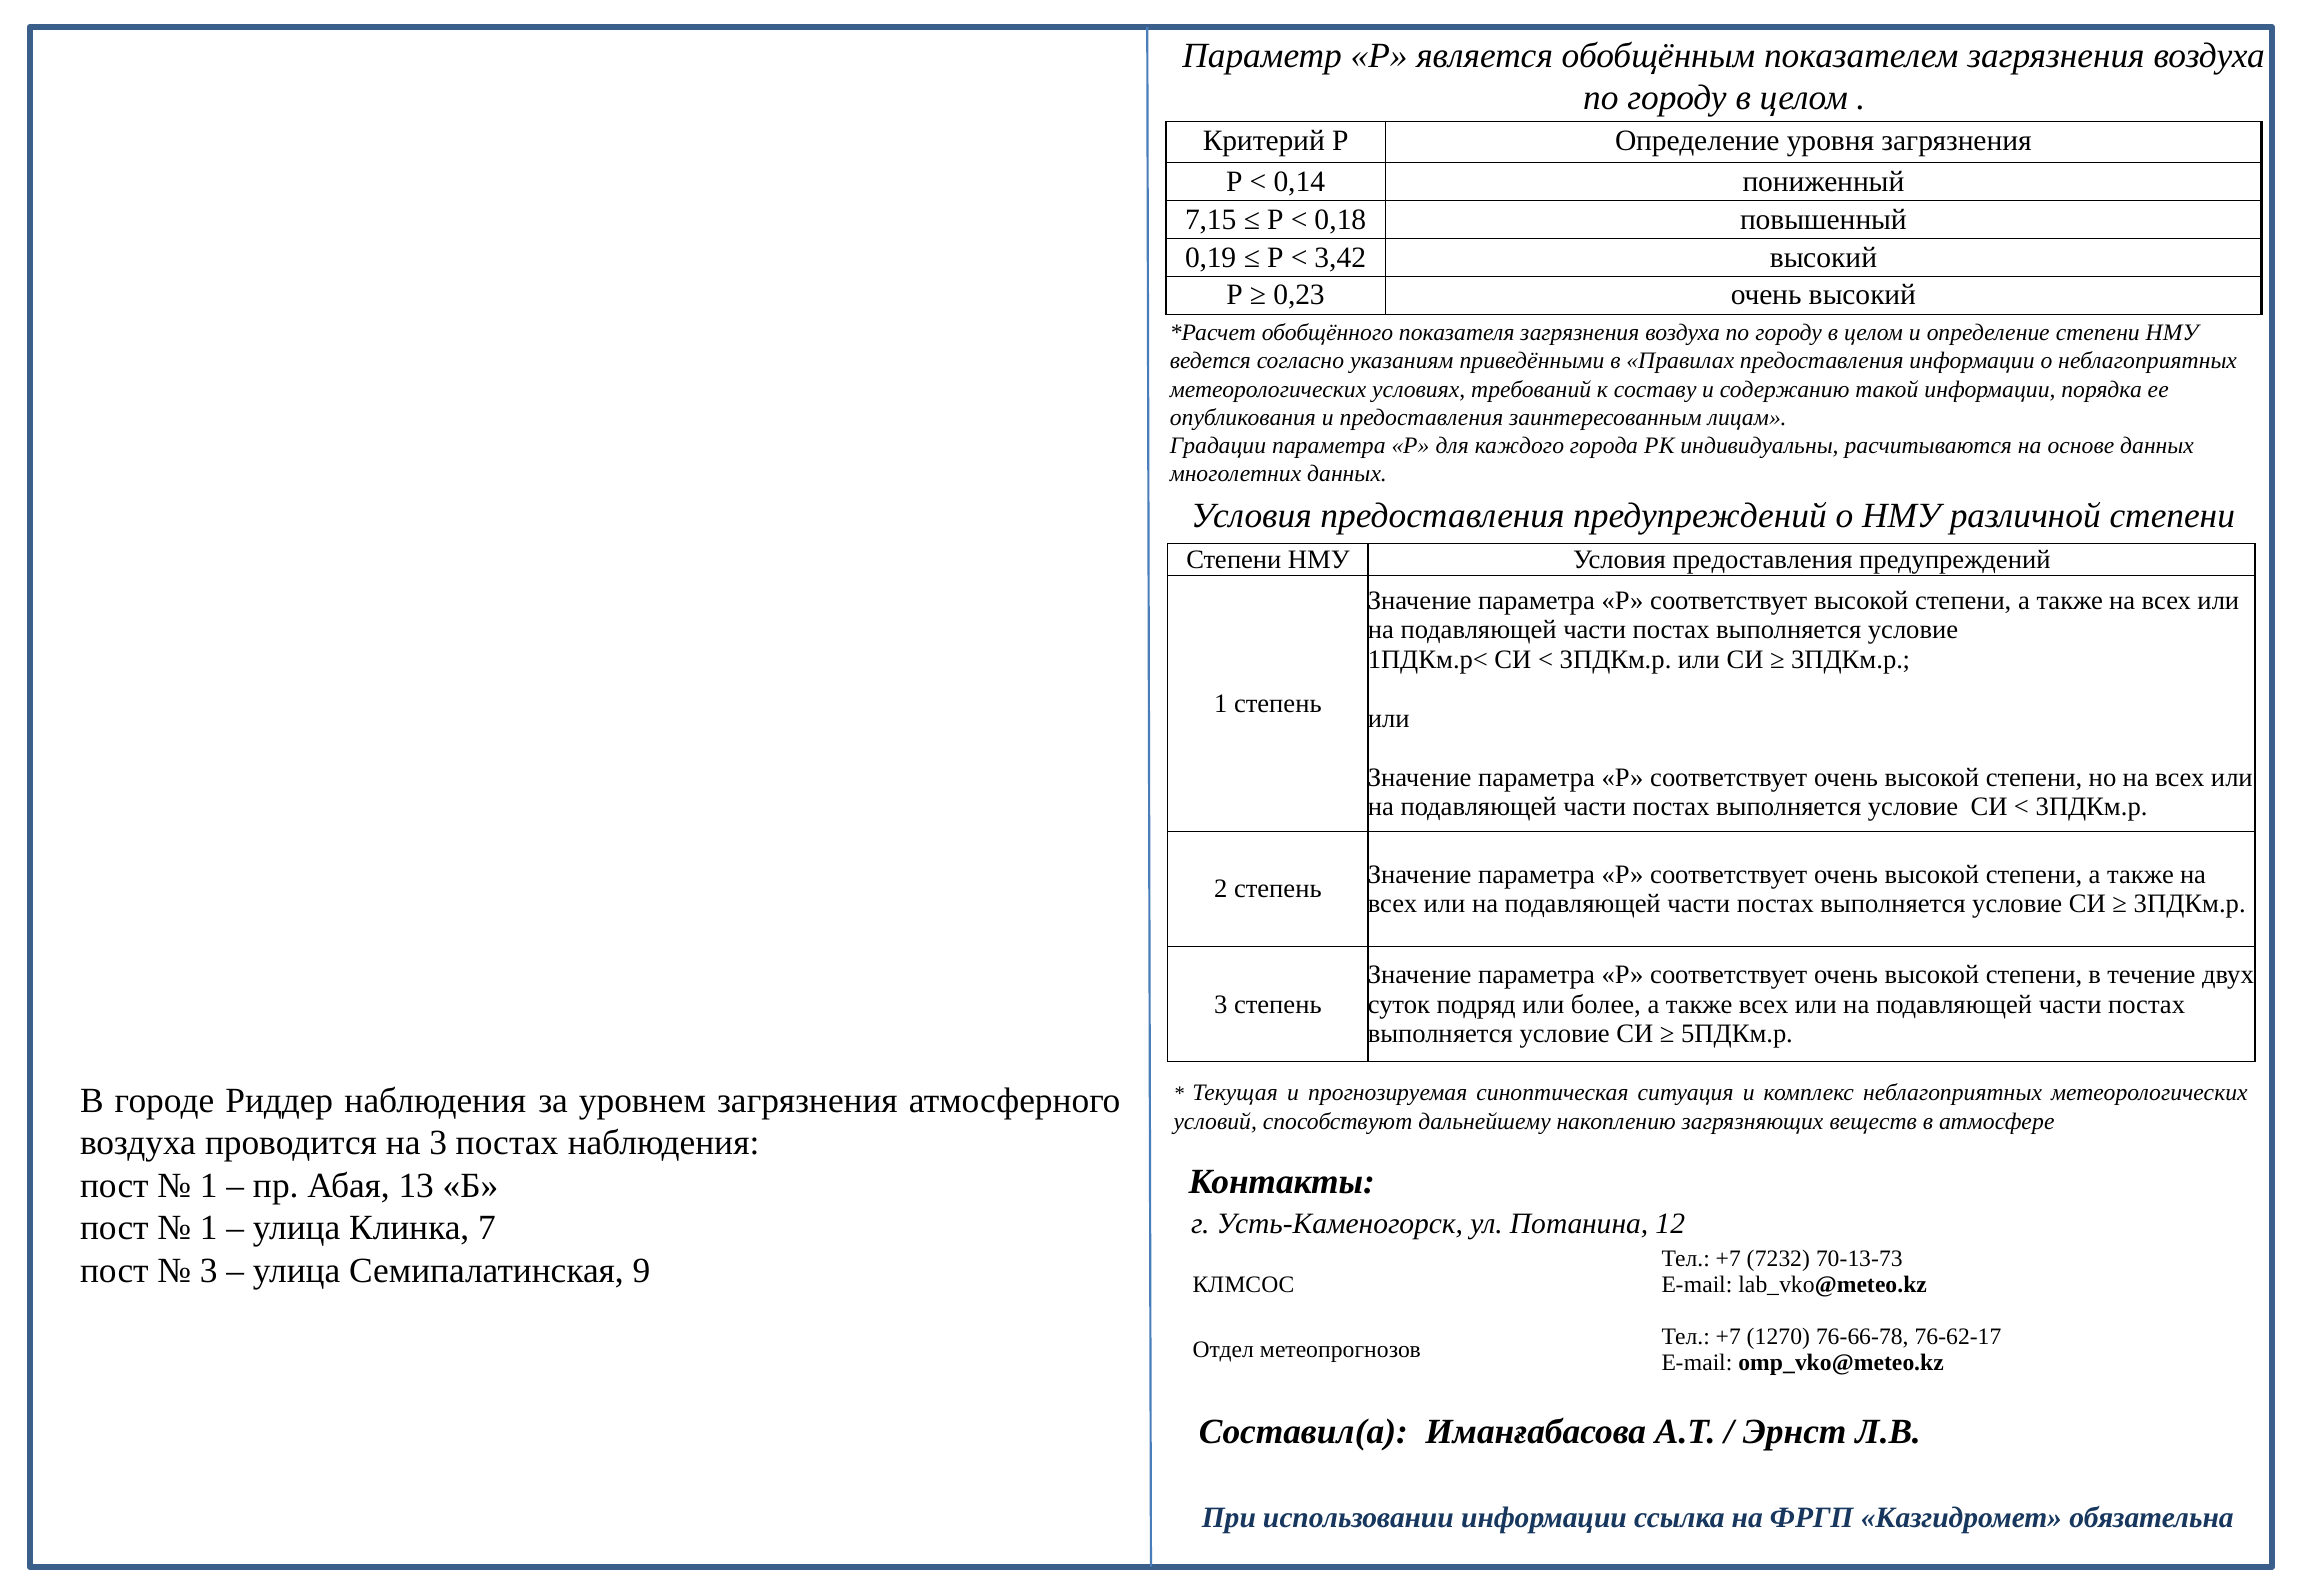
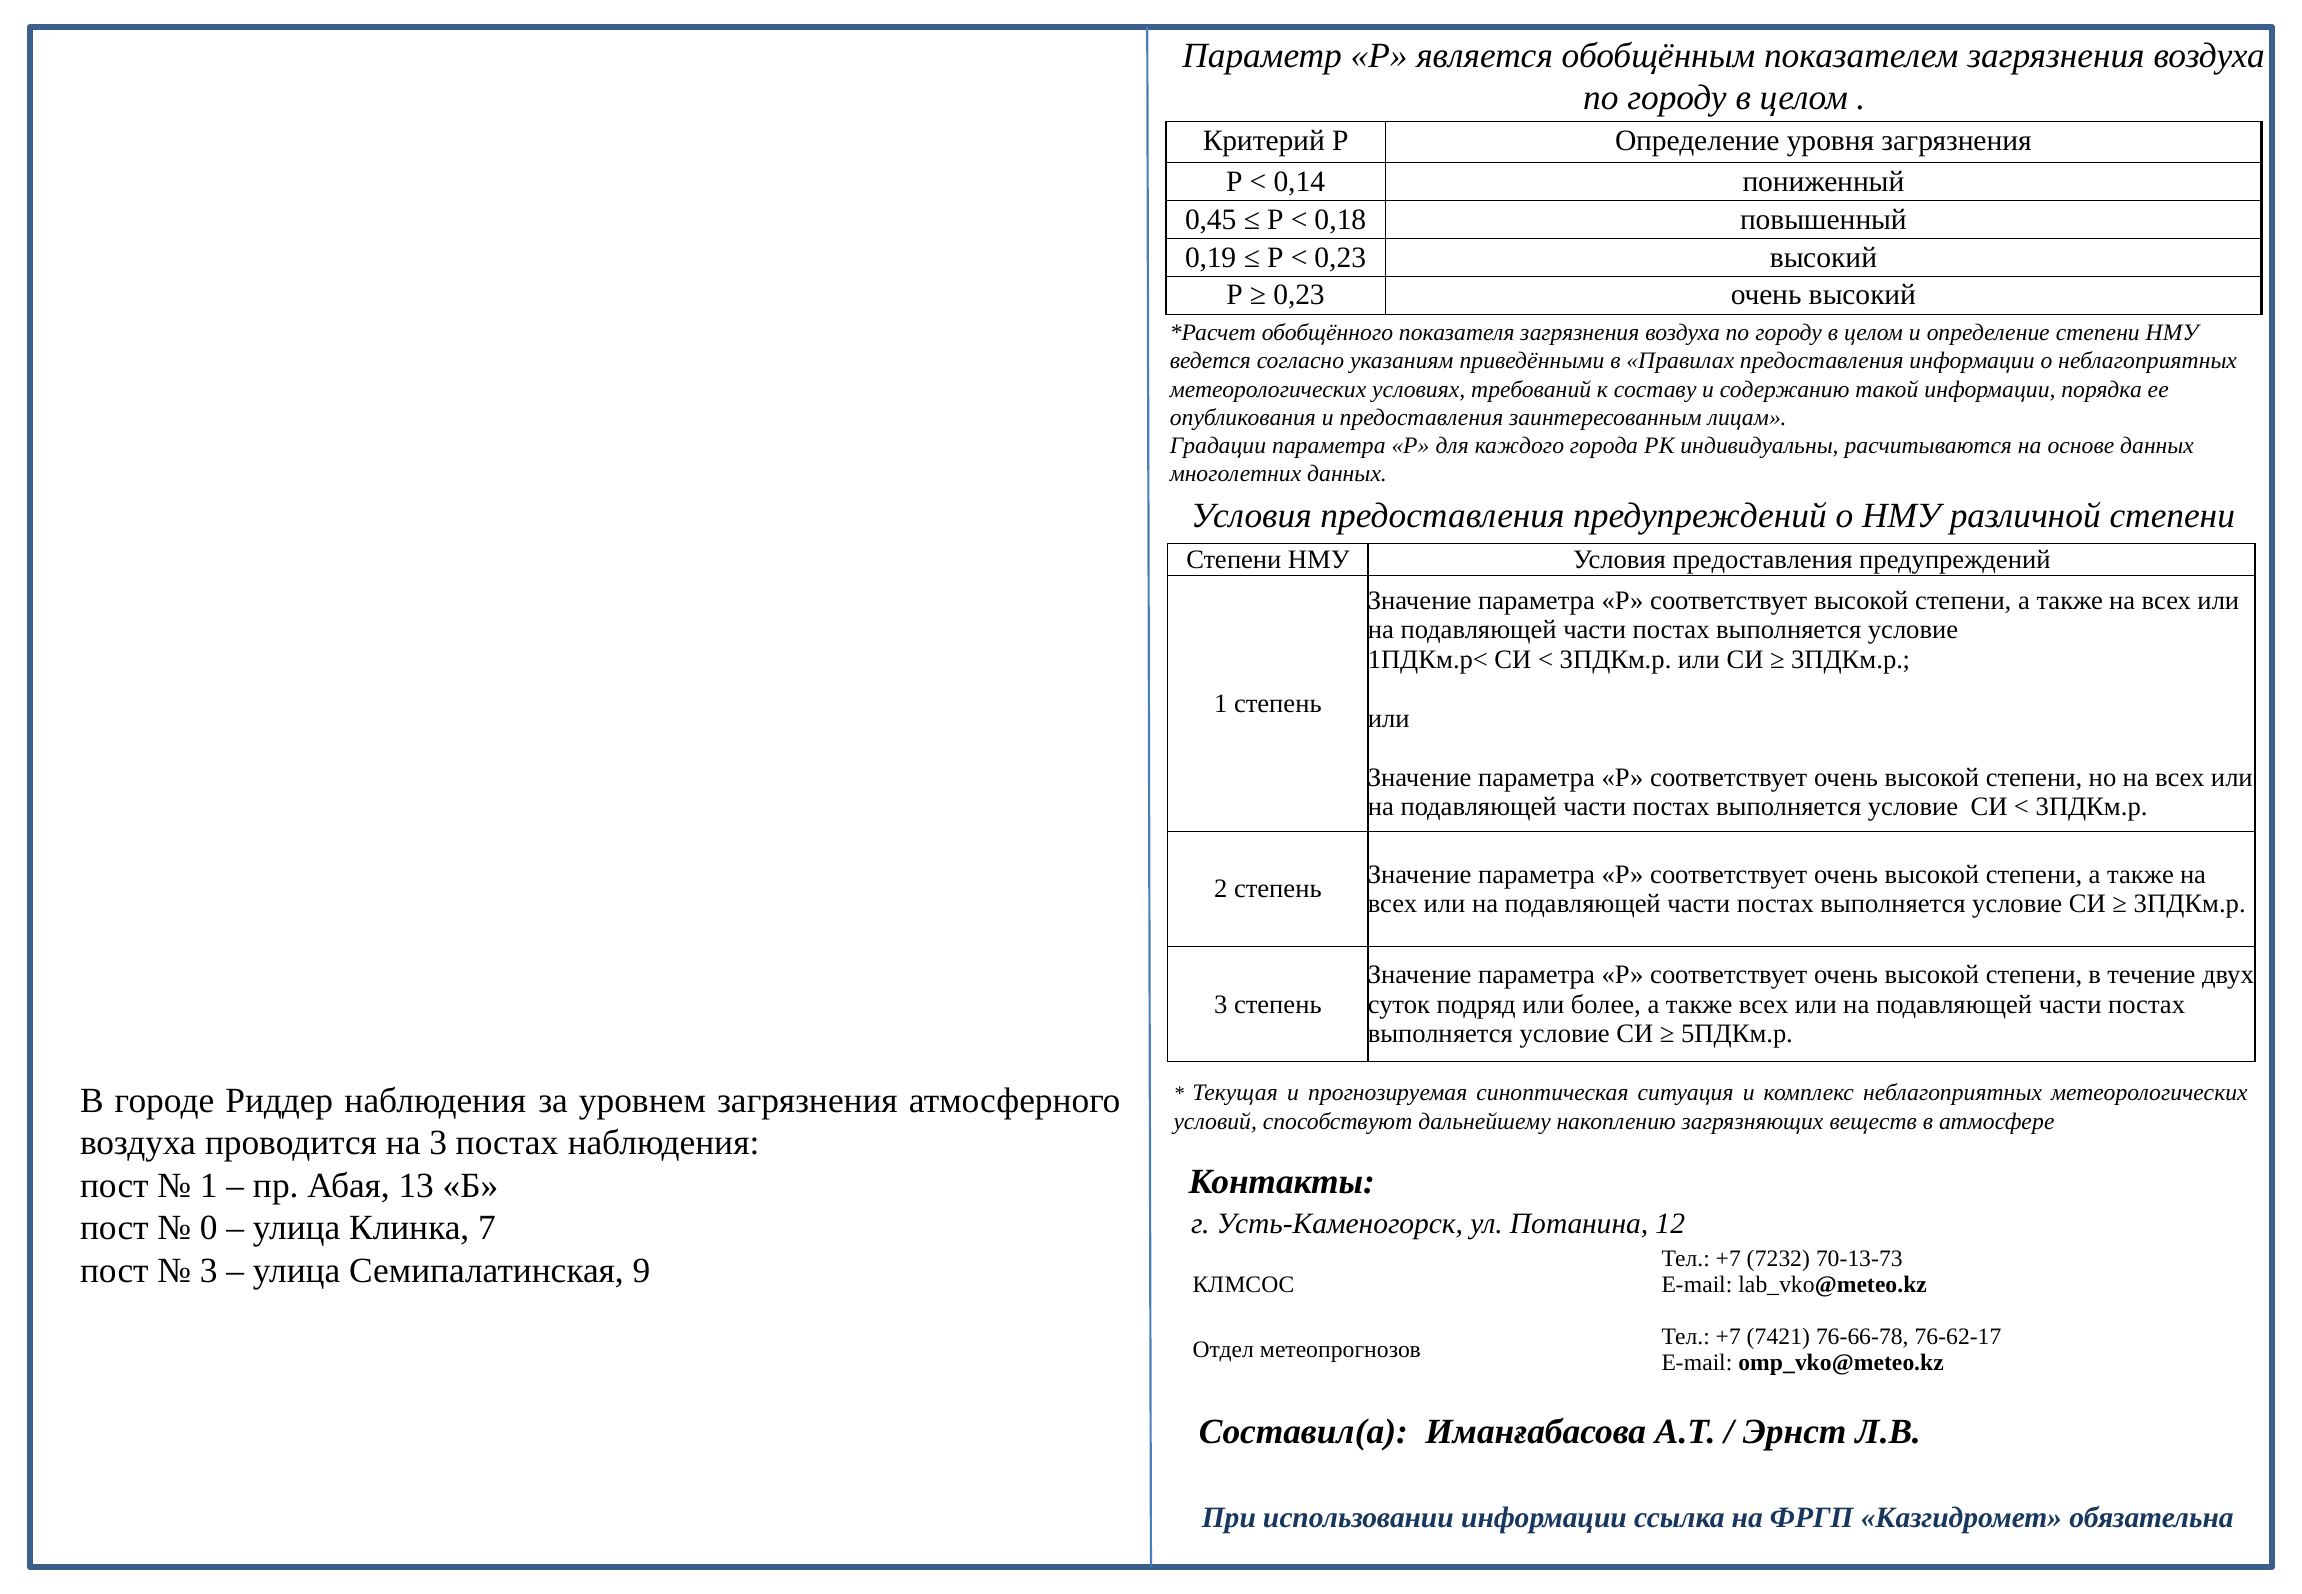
7,15: 7,15 -> 0,45 (1211, 219)
3,42: 3,42 -> 0,23 (1340, 257)
1: 1 -> 0 (209, 1228)
1270: 1270 -> 7421 (1778, 1336)
